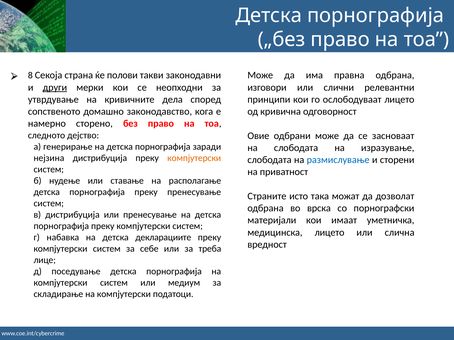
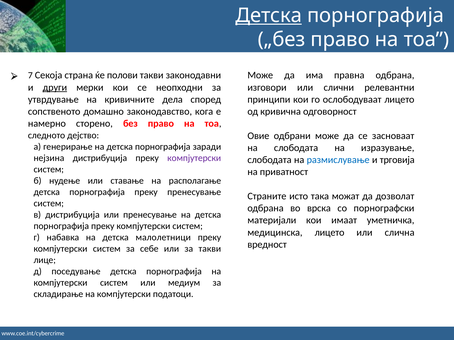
Детска underline: none -> present (269, 16)
8: 8 -> 7 (30, 76)
компјутерски colour: orange -> purple (194, 158)
сторени: сторени -> трговија (397, 160)
декларациите: декларациите -> малолетници (163, 238)
за треба: треба -> такви (210, 249)
